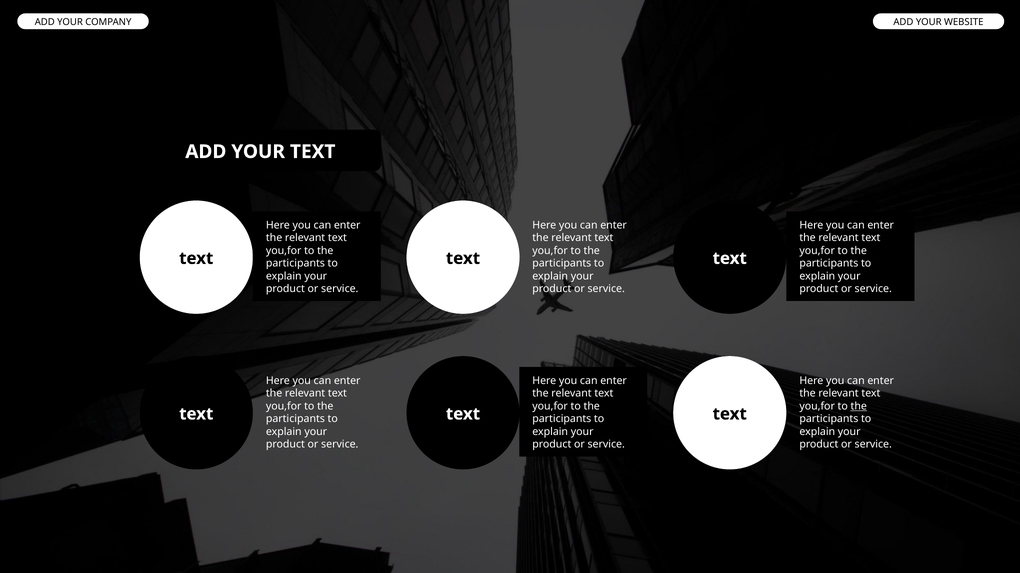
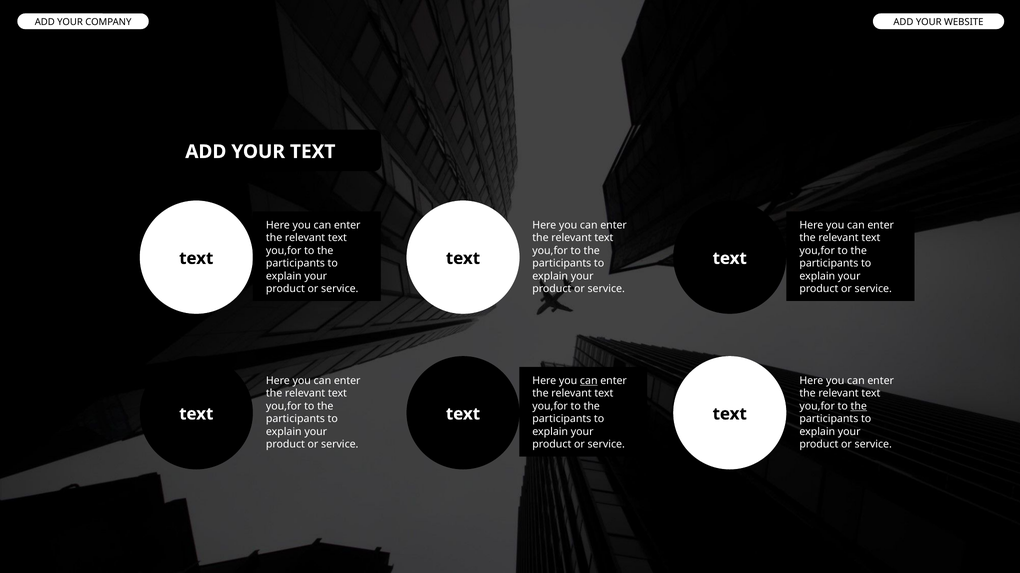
can underline: none -> present (589, 381)
